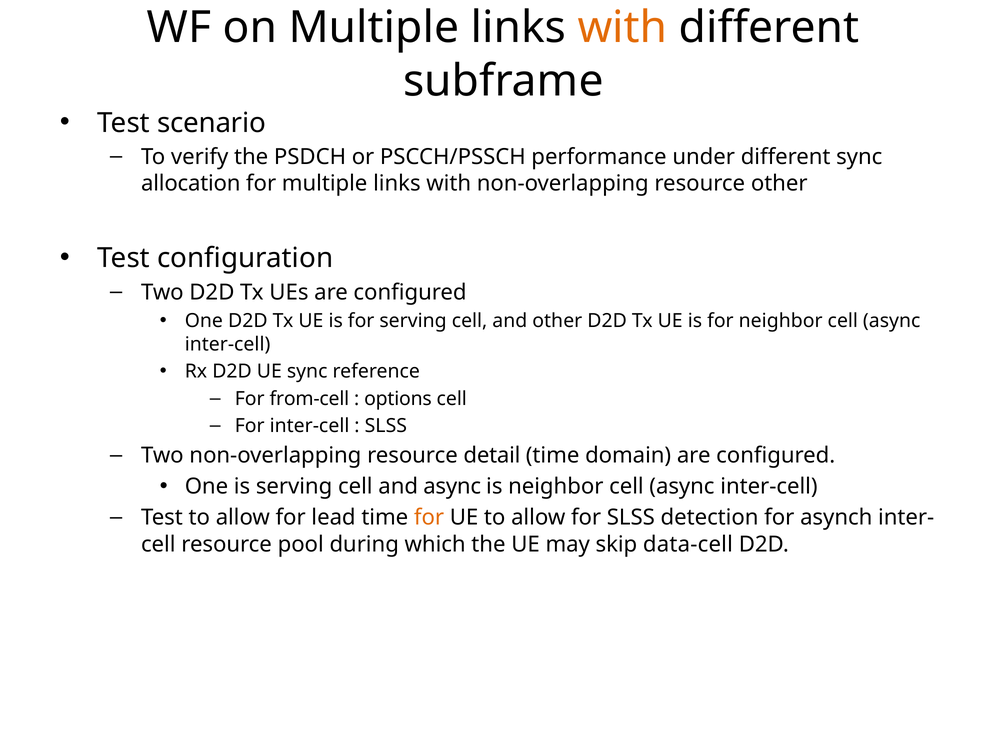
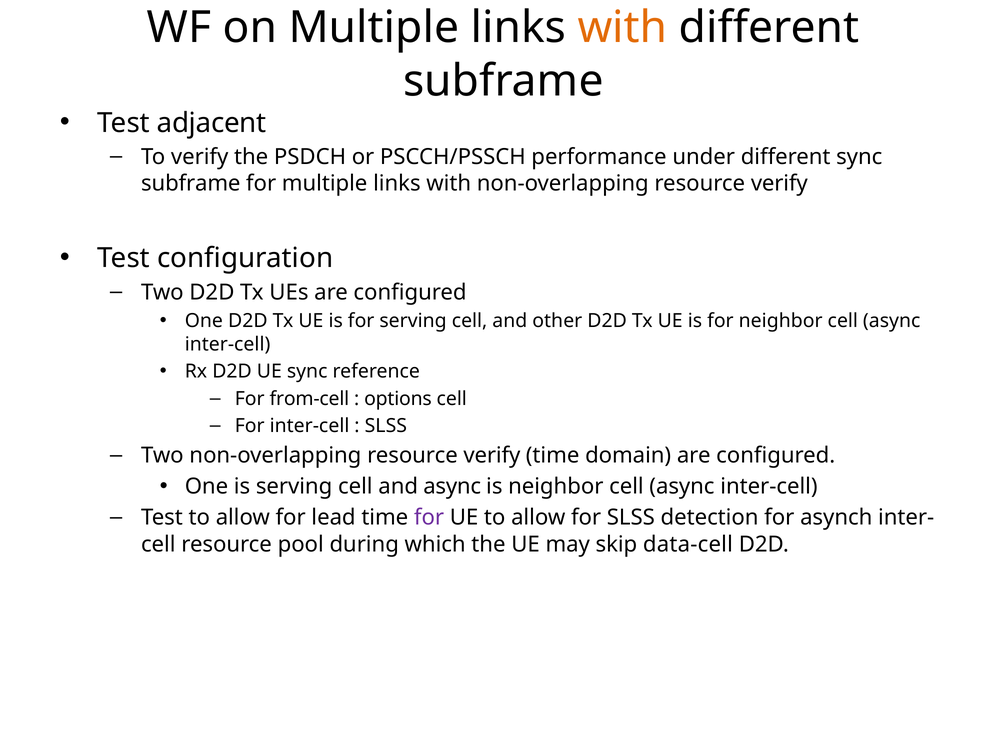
scenario: scenario -> adjacent (212, 123)
allocation: allocation -> subframe (191, 183)
with non-overlapping resource other: other -> verify (779, 183)
Two non-overlapping resource detail: detail -> verify (492, 456)
for colour: orange -> purple (429, 518)
